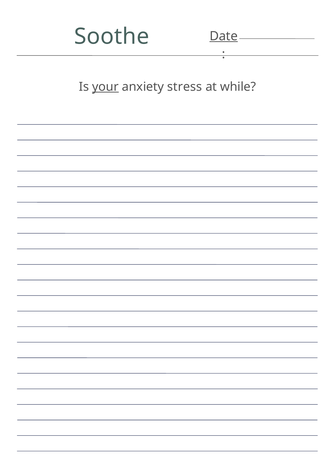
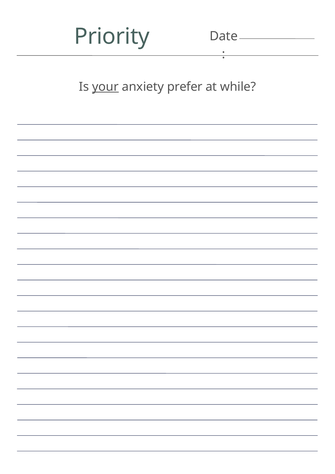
Soothe: Soothe -> Priority (112, 36)
Date underline: present -> none (224, 36)
stress: stress -> prefer (185, 87)
